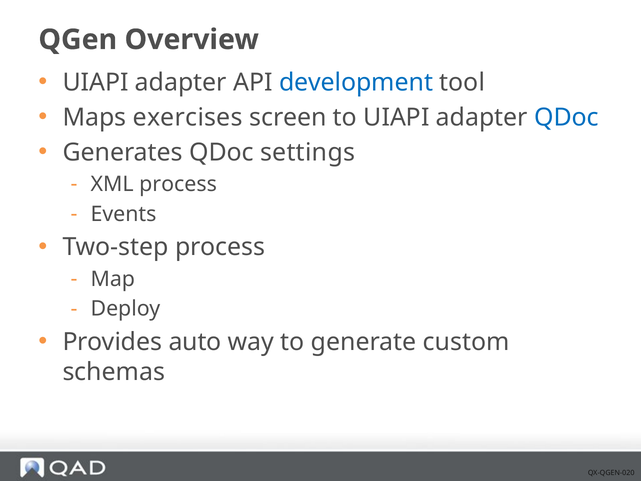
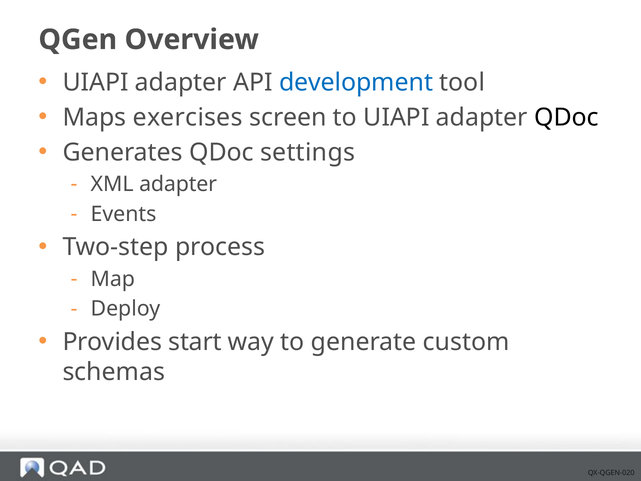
QDoc colour: blue -> black (567, 117)
XML process: process -> adapter (178, 184)
auto: auto -> start (195, 342)
